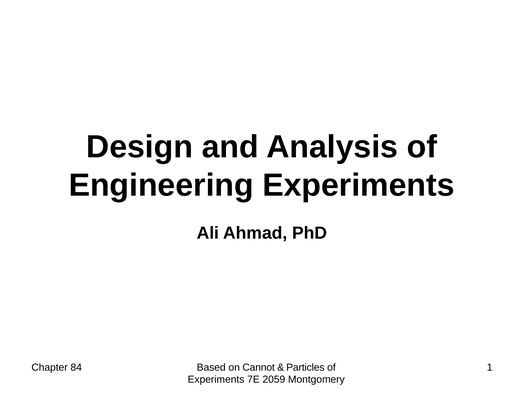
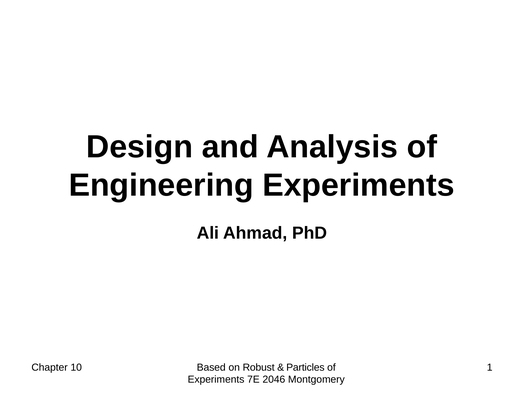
84: 84 -> 10 (76, 367)
Cannot: Cannot -> Robust (259, 367)
2059: 2059 -> 2046 (274, 380)
